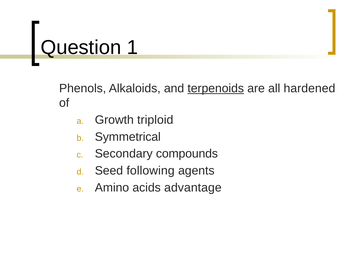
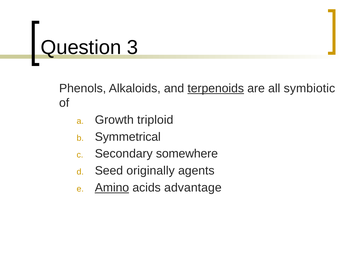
1: 1 -> 3 (132, 47)
hardened: hardened -> symbiotic (309, 89)
compounds: compounds -> somewhere (187, 154)
following: following -> originally (151, 171)
Amino underline: none -> present (112, 188)
